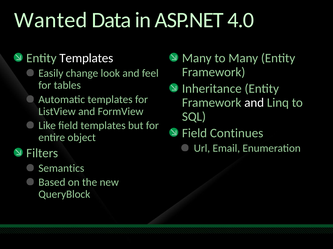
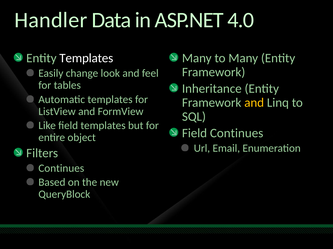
Wanted: Wanted -> Handler (51, 20)
and colour: white -> yellow (254, 103)
Semantics: Semantics -> Continues (61, 169)
